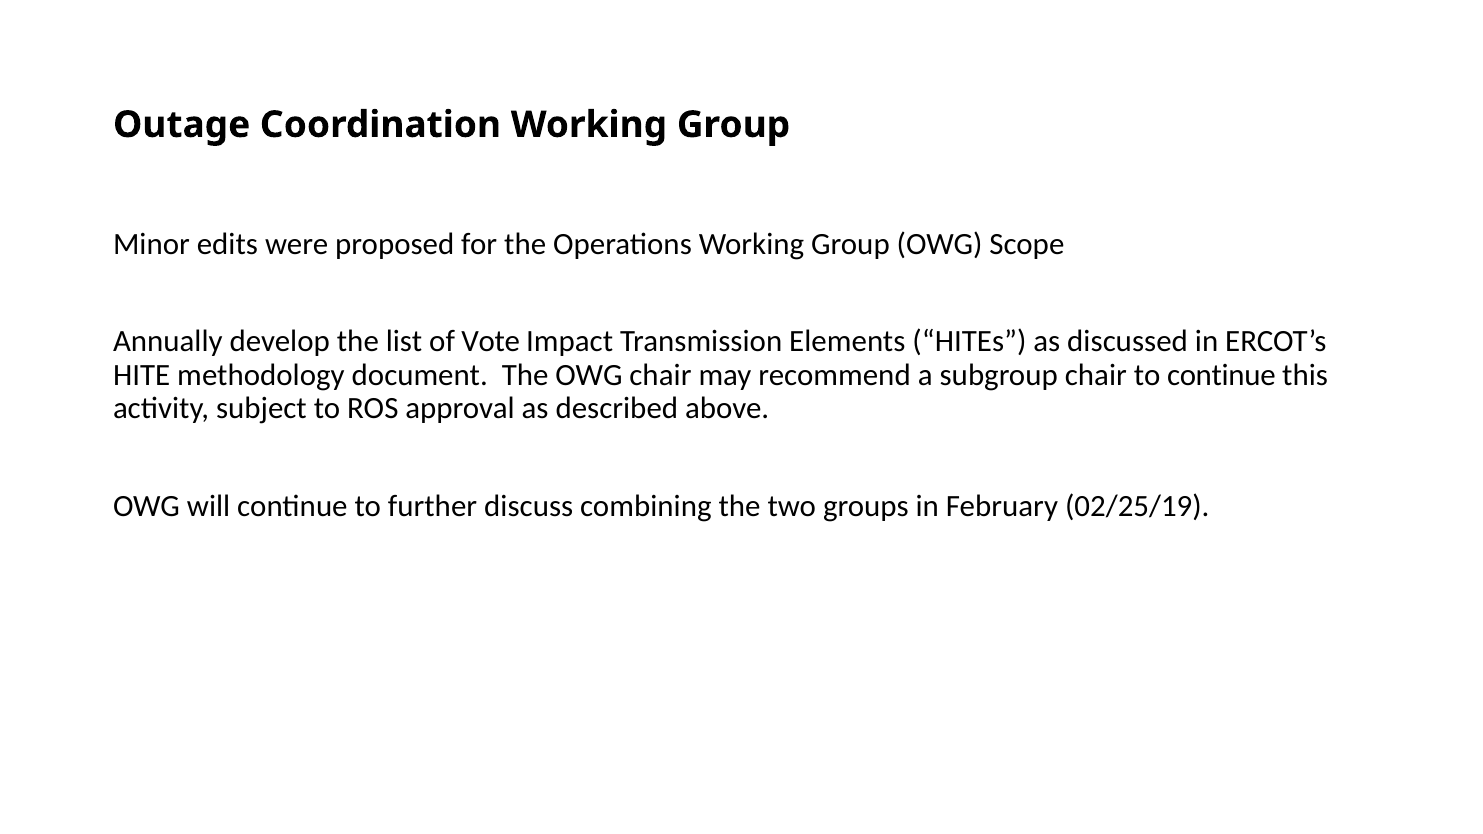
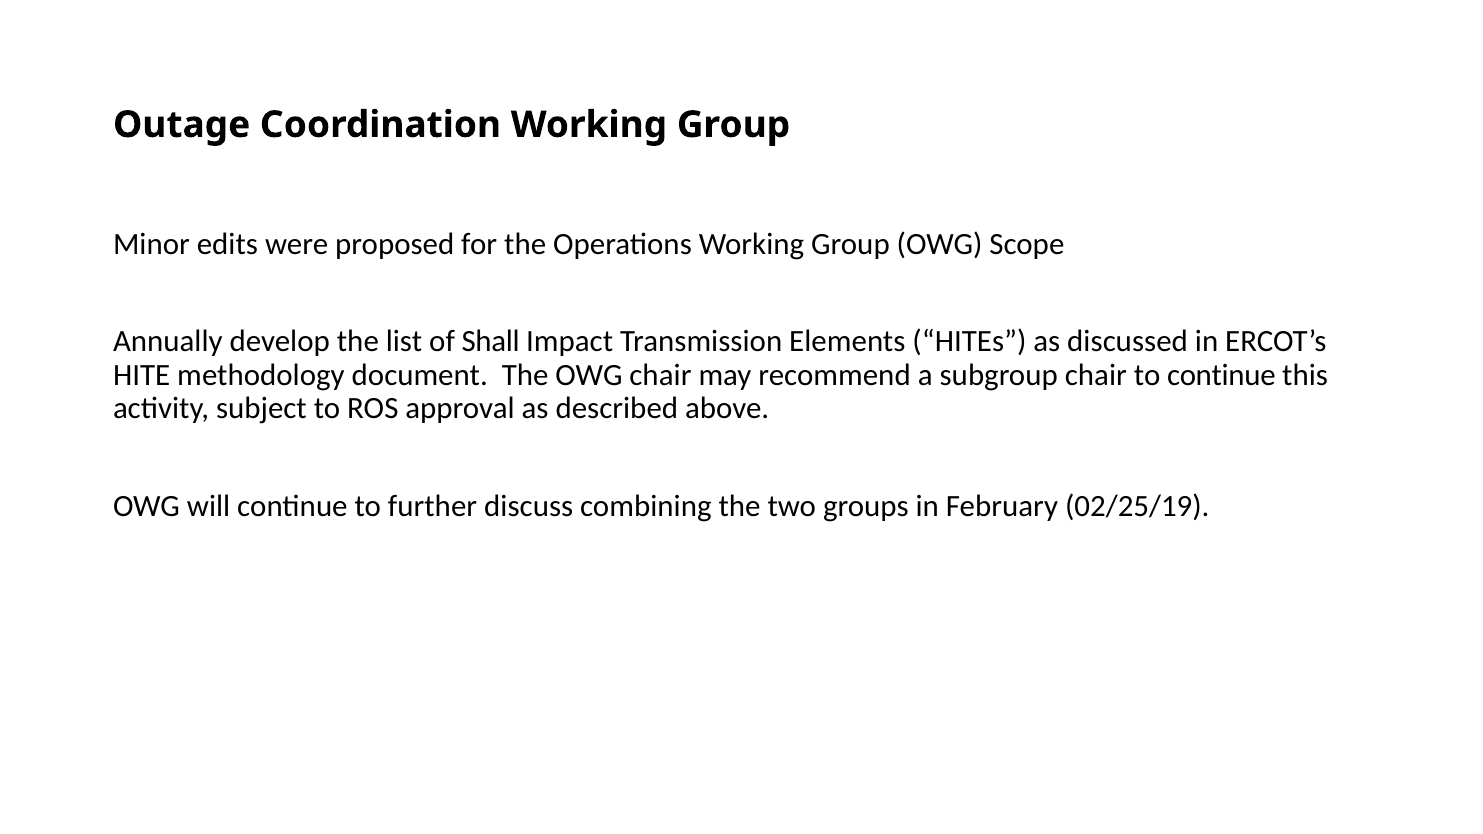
Vote: Vote -> Shall (491, 342)
